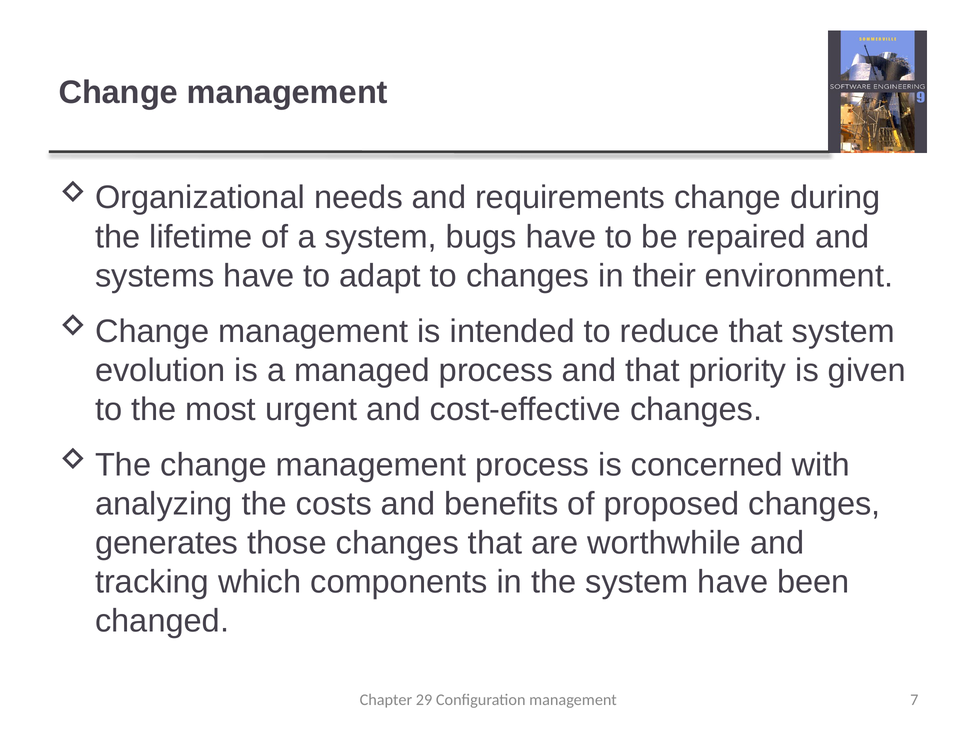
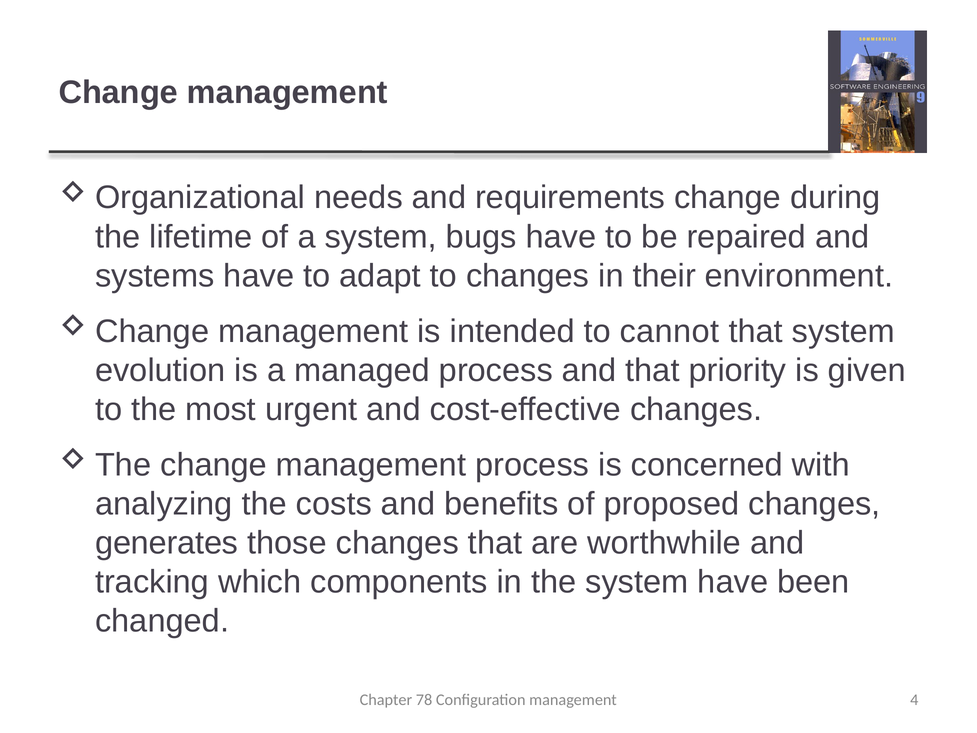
reduce: reduce -> cannot (670, 331)
29: 29 -> 78 (424, 700)
7: 7 -> 4 (914, 700)
